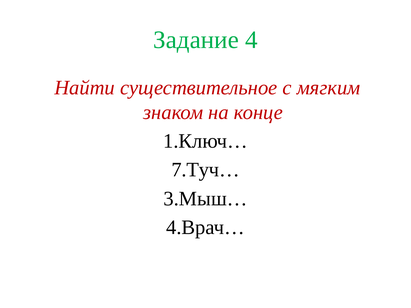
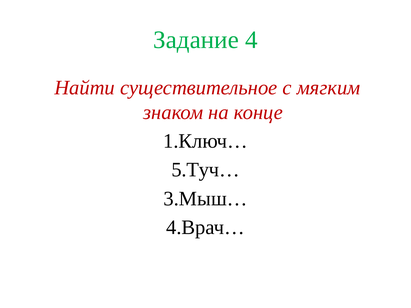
7.Туч…: 7.Туч… -> 5.Туч… (206, 170)
